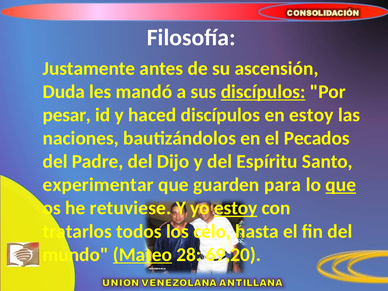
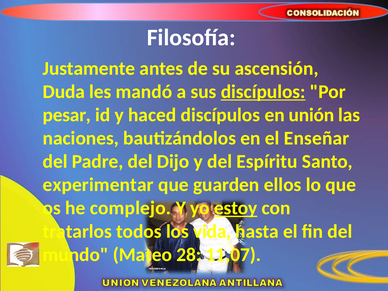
en estoy: estoy -> unión (311, 115)
Pecados: Pecados -> Enseñar (317, 138)
para: para -> ellos (283, 185)
que underline: present -> none (341, 185)
retuviese: retuviese -> complejo (130, 208)
celo: celo -> vida (212, 231)
Mateo underline: present -> none (142, 255)
69,20: 69,20 -> 11,07 (233, 255)
